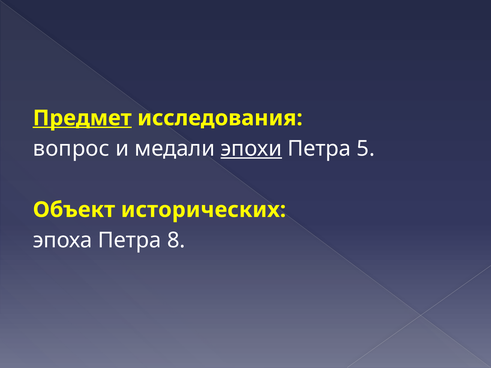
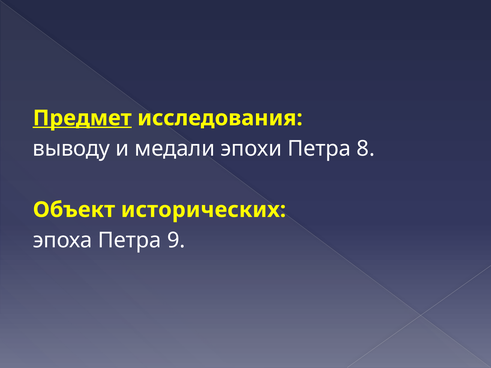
вопрос: вопрос -> выводу (71, 149)
эпохи underline: present -> none (251, 149)
5: 5 -> 8 (366, 149)
8: 8 -> 9 (176, 240)
